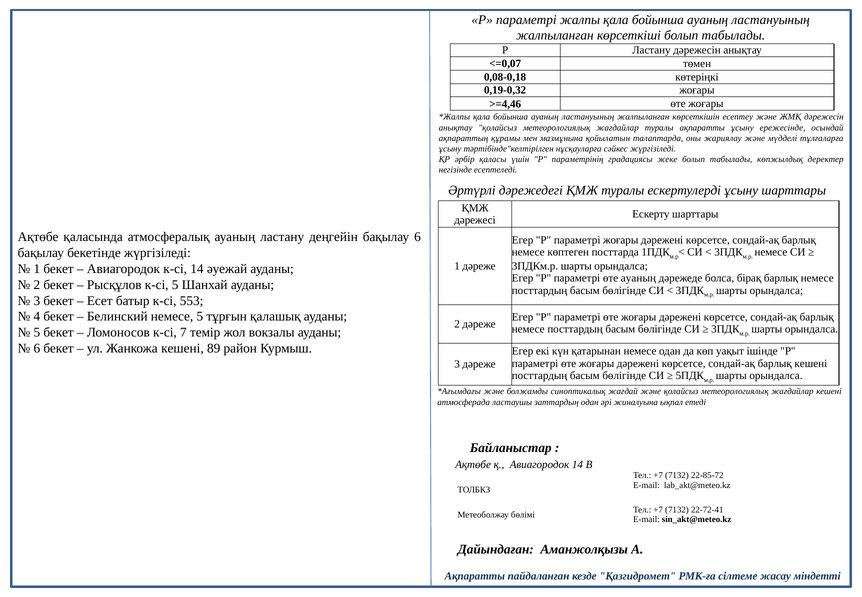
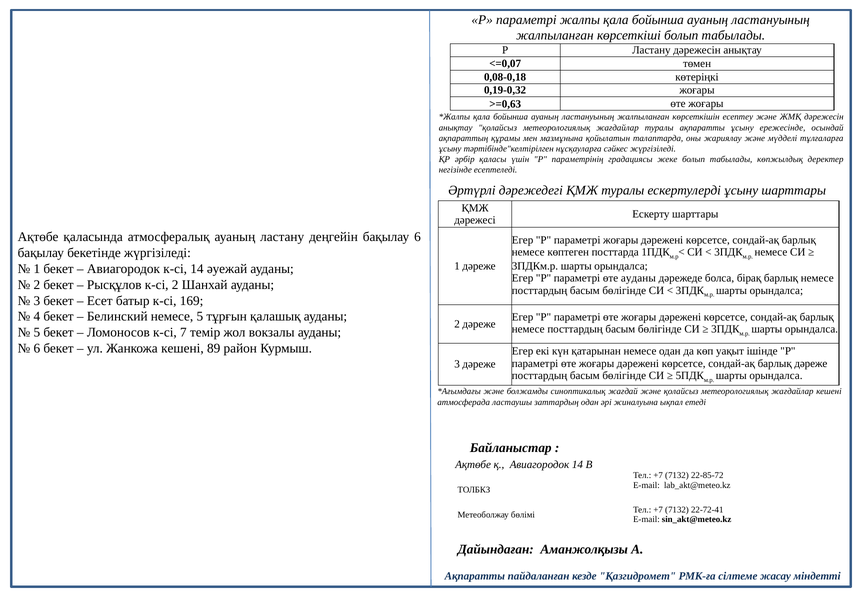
>=4,46: >=4,46 -> >=0,63 (505, 104)
өте ауаның: ауаның -> ауданы (638, 278)
к-сі 5: 5 -> 2 (175, 285)
553: 553 -> 169 (192, 301)
барлық кешені: кешені -> дәреже (811, 363)
